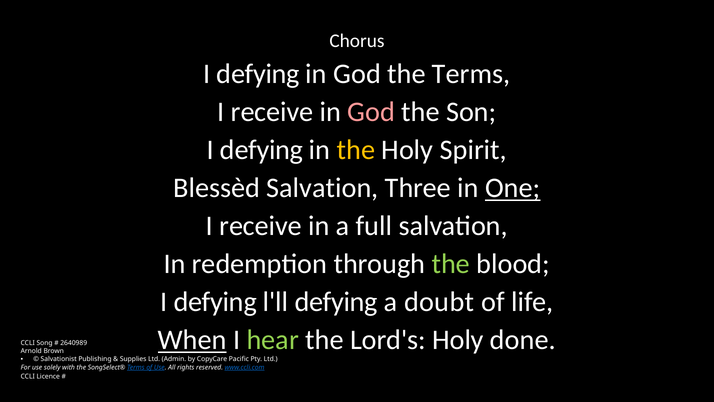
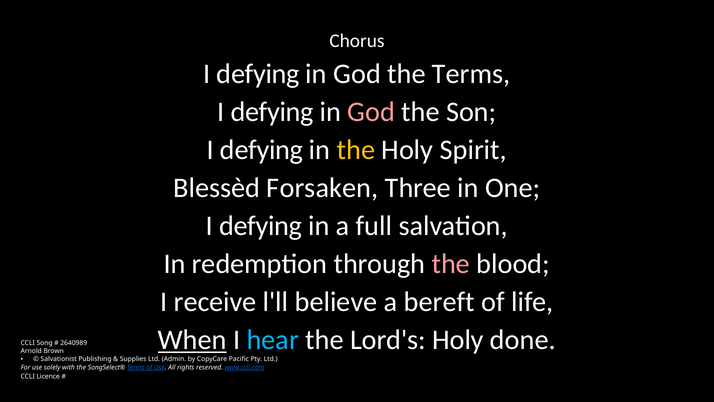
receive: receive -> defying (272, 112)
Blessèd Salvation: Salvation -> Forsaken (322, 188)
One underline: present -> none (513, 188)
receive: receive -> defying (261, 226)
the colour: light green -> pink (451, 264)
defying: defying -> receive (215, 302)
l'll defying: defying -> believe (336, 302)
doubt: doubt -> bereft (439, 302)
hear colour: light green -> light blue (273, 340)
